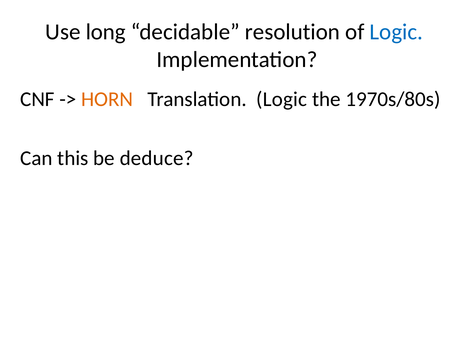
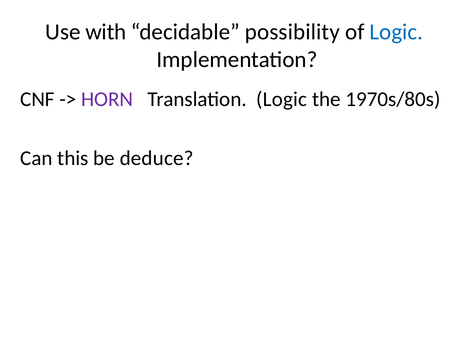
long: long -> with (106, 32)
resolution: resolution -> possibility (292, 32)
HORN colour: orange -> purple (107, 99)
